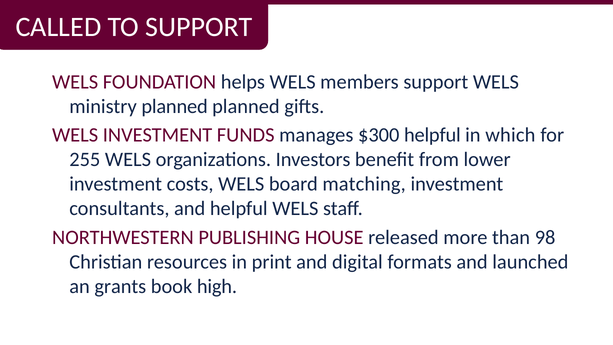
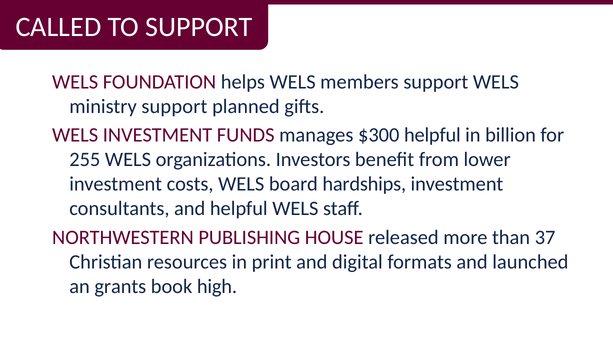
ministry planned: planned -> support (174, 106)
which: which -> billion (511, 135)
matching: matching -> hardships (364, 184)
98: 98 -> 37 (545, 237)
